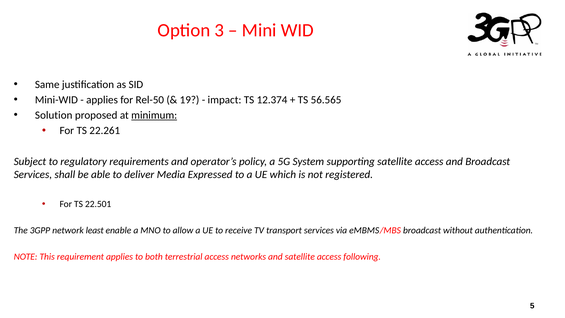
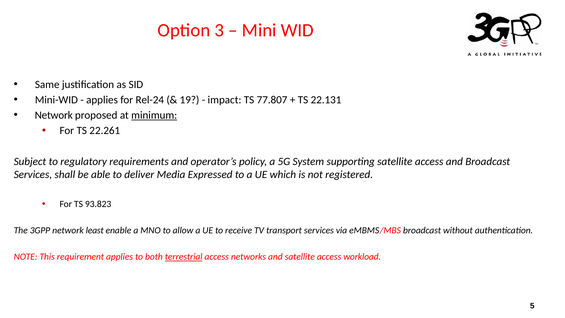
Rel-50: Rel-50 -> Rel-24 (150, 100)
12.374: 12.374 -> 77.807 (272, 100)
56.565: 56.565 -> 22.131 (326, 100)
Solution: Solution -> Network (54, 115)
22.501: 22.501 -> 93.823 (98, 204)
terrestrial underline: none -> present (184, 257)
following: following -> workload (362, 257)
